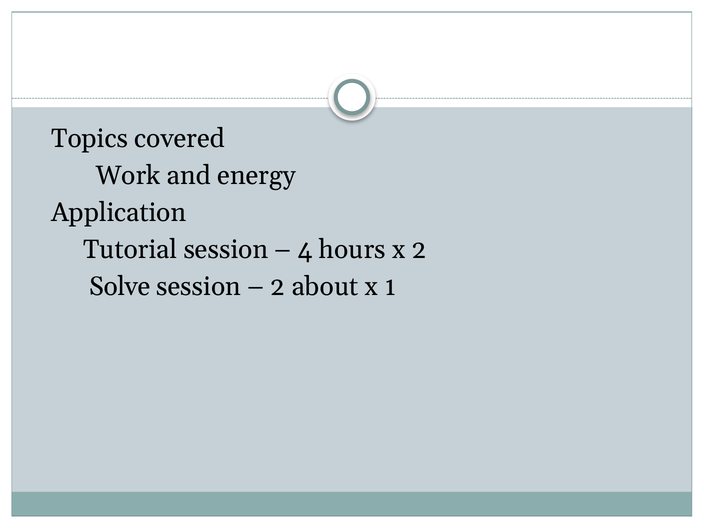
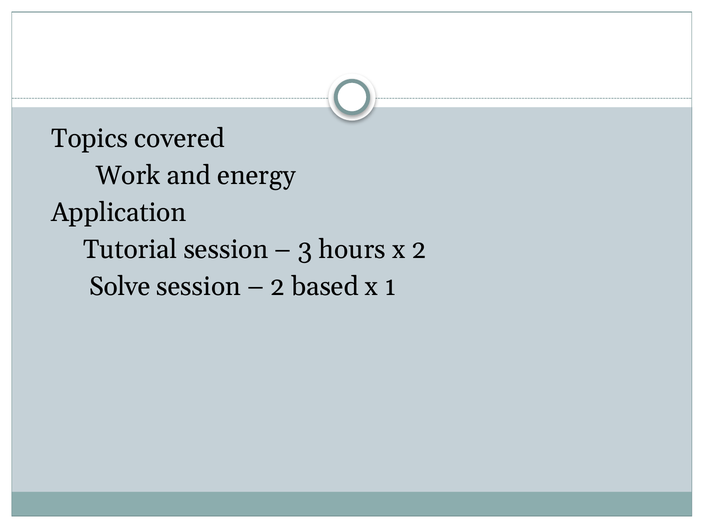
4: 4 -> 3 (305, 250)
about: about -> based (325, 287)
